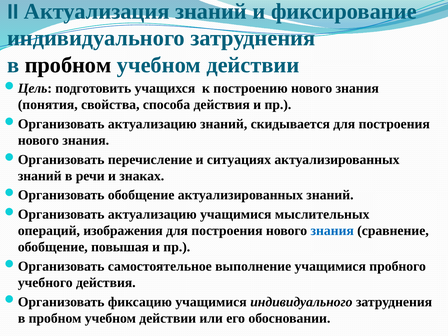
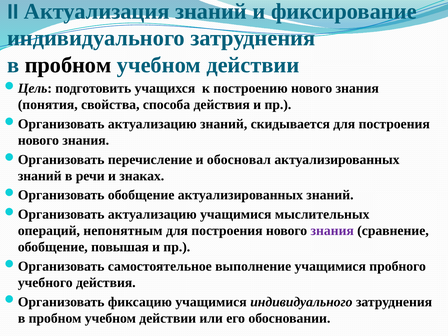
ситуациях: ситуациях -> обосновал (239, 160)
изображения: изображения -> непонятным (123, 231)
знания colour: blue -> purple (332, 231)
